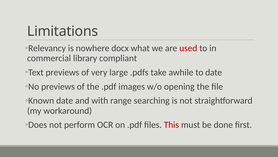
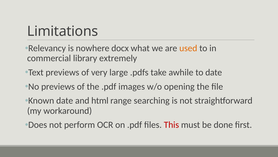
used colour: red -> orange (188, 48)
compliant: compliant -> extremely (118, 58)
with: with -> html (100, 100)
